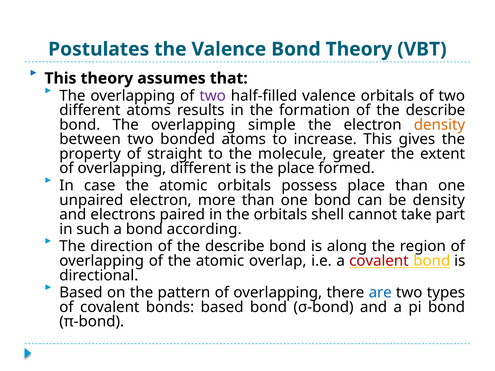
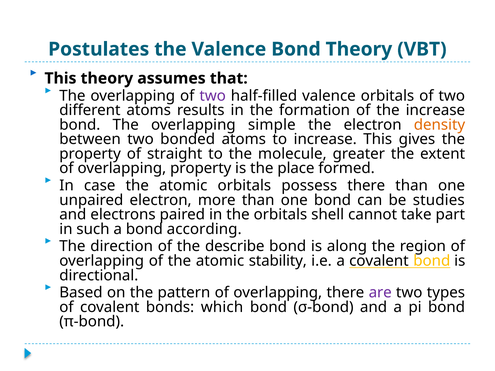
formation of the describe: describe -> increase (435, 110)
overlapping different: different -> property (201, 168)
possess place: place -> there (366, 186)
be density: density -> studies (439, 200)
overlap: overlap -> stability (278, 261)
covalent colour: red -> black (379, 261)
are colour: blue -> purple (380, 293)
bonds based: based -> which (222, 307)
